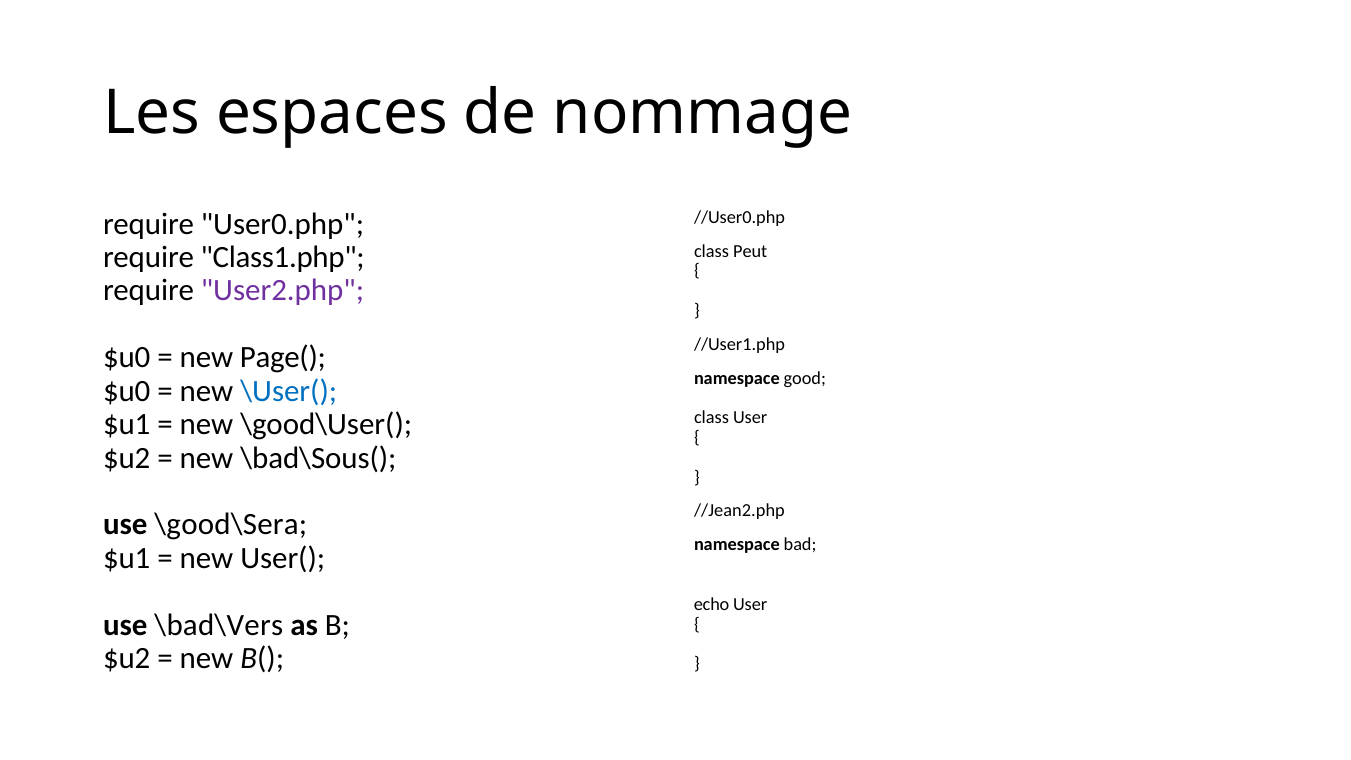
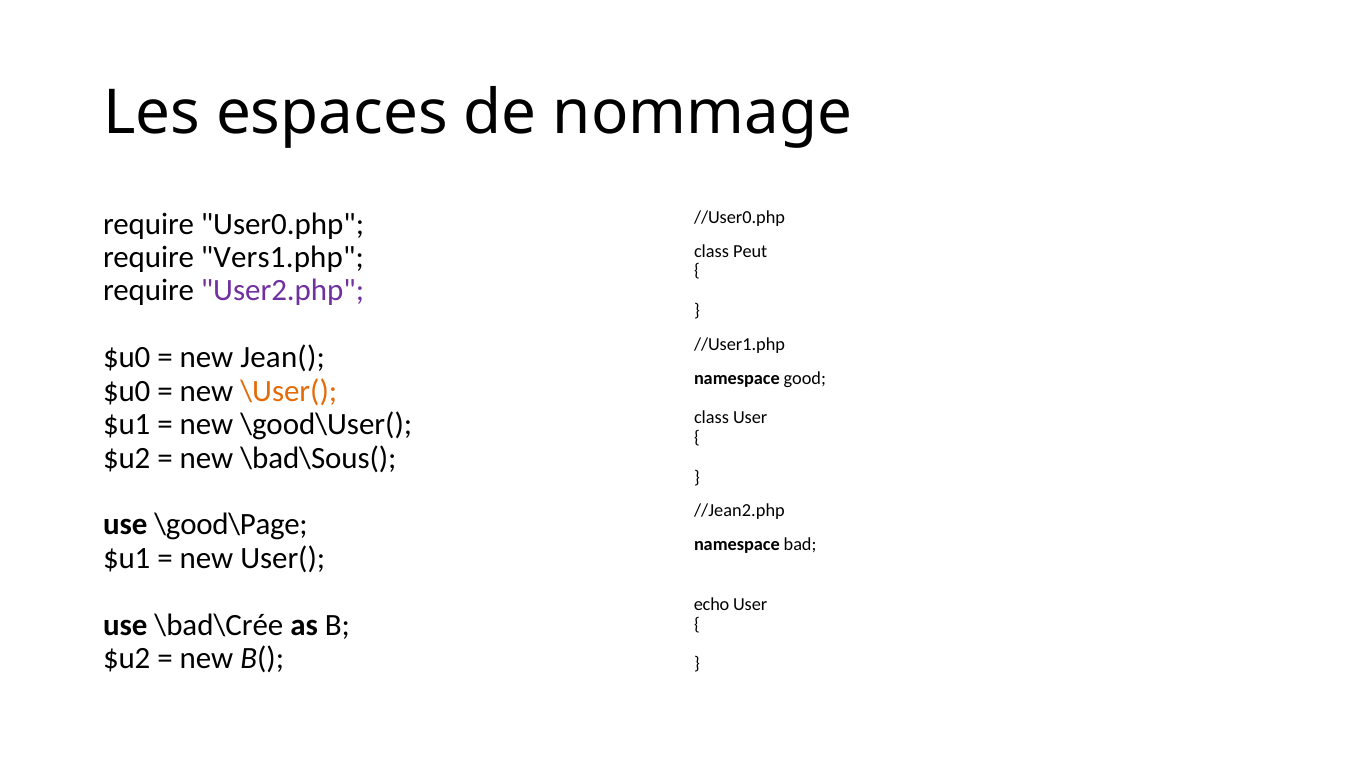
Class1.php: Class1.php -> Vers1.php (282, 257)
Page(: Page( -> Jean( (283, 358)
\User( colour: blue -> orange (289, 391)
\good\Sera: \good\Sera -> \good\Page (231, 525)
\bad\Vers: \bad\Vers -> \bad\Crée (219, 625)
